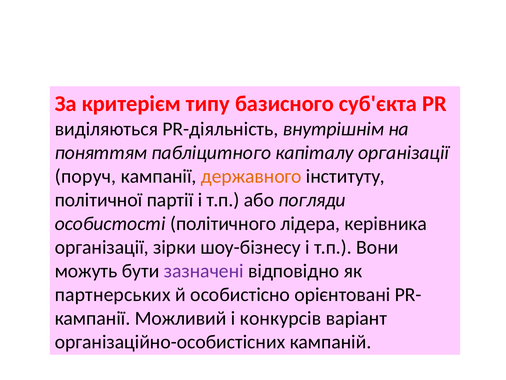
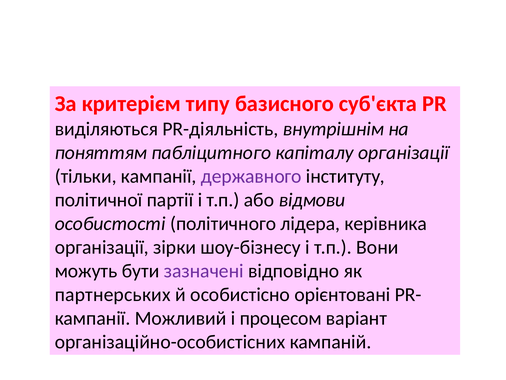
поруч: поруч -> тільки (86, 176)
державного colour: orange -> purple (251, 176)
погляди: погляди -> відмови (312, 200)
конкурсів: конкурсів -> процесом (281, 318)
